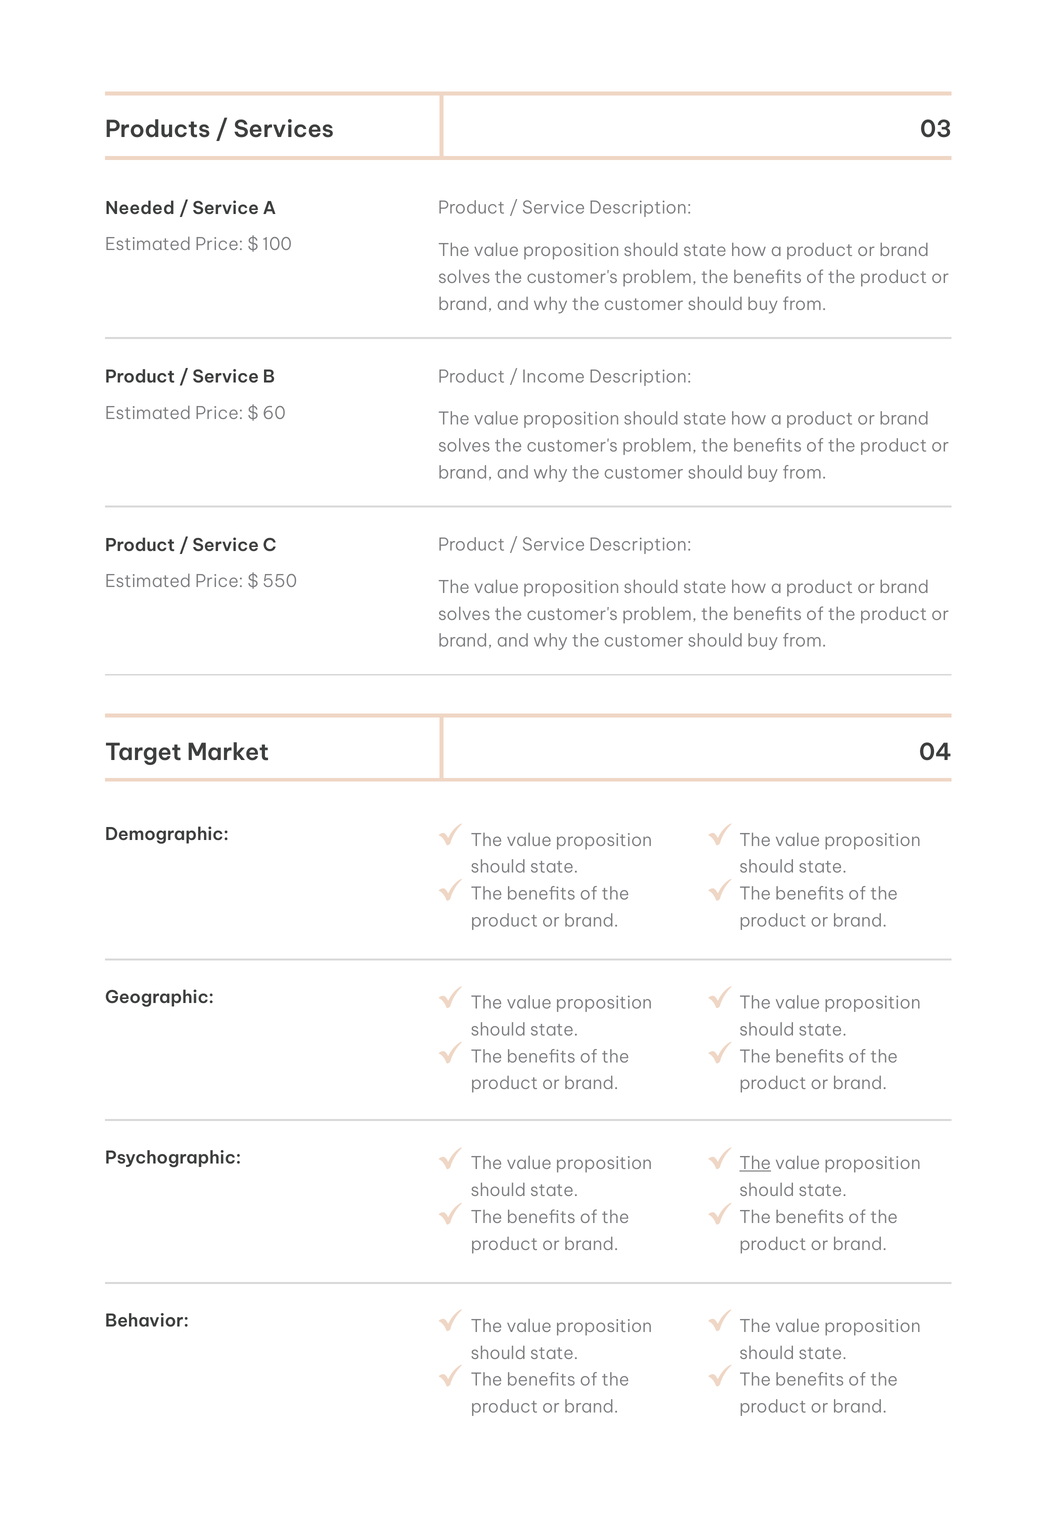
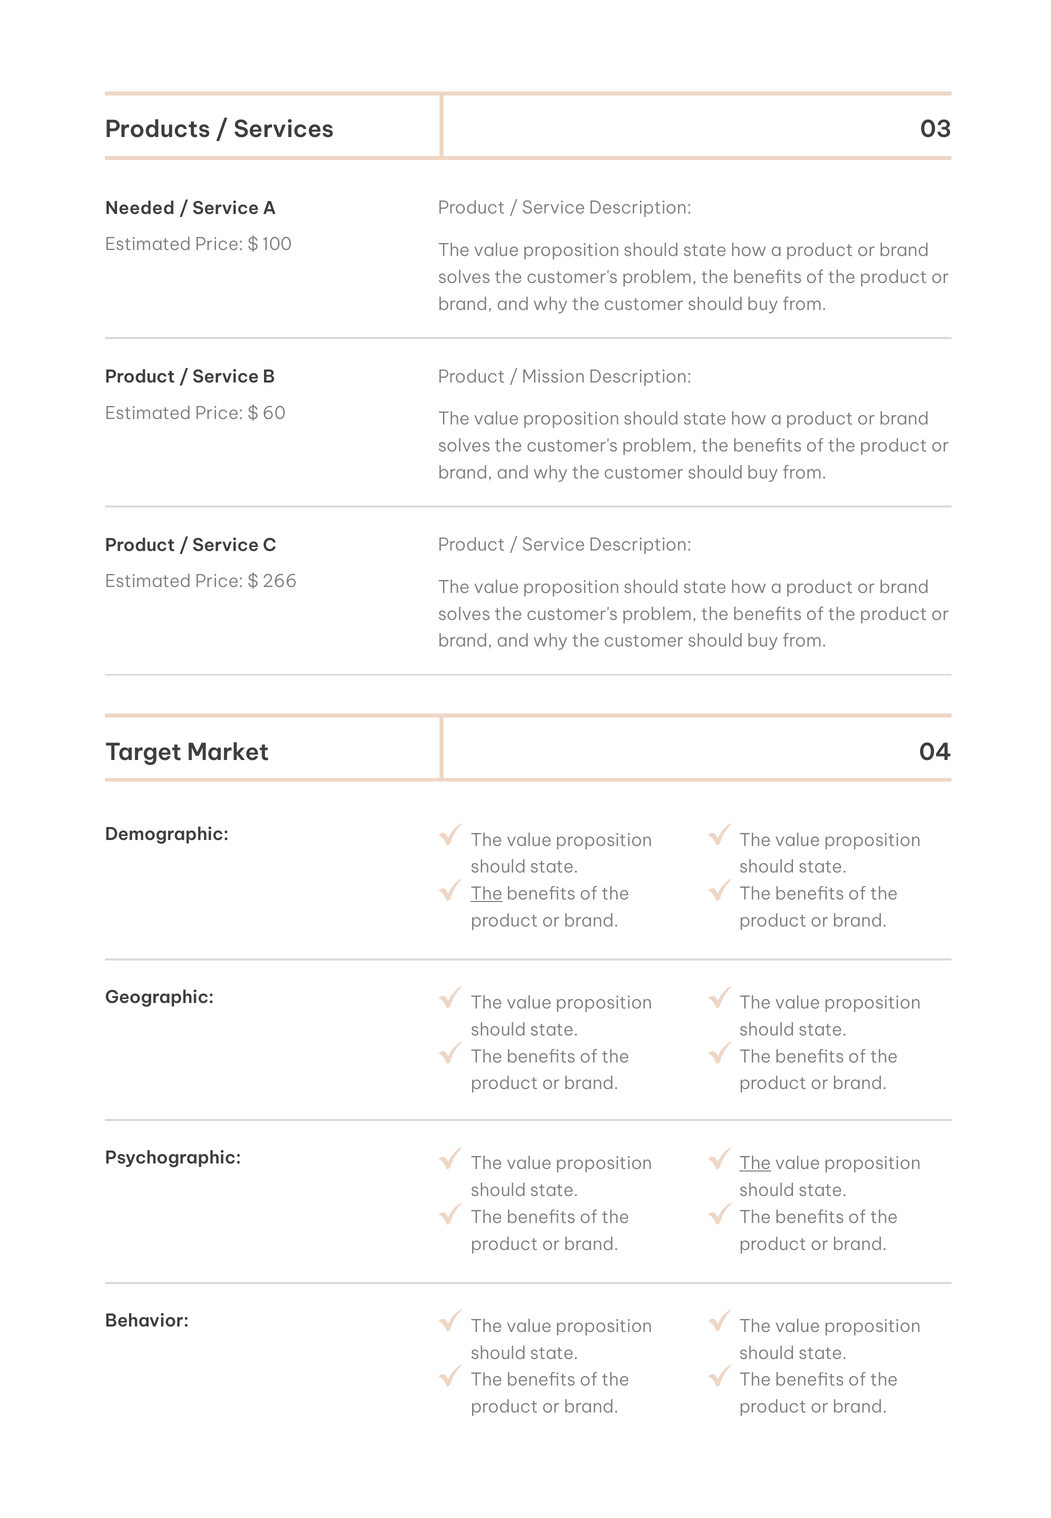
Income: Income -> Mission (553, 377)
550: 550 -> 266 (280, 582)
The underline: none -> present (487, 894)
